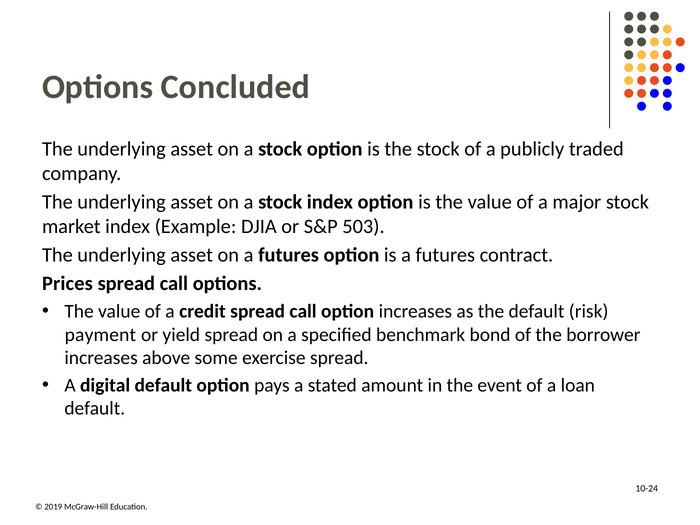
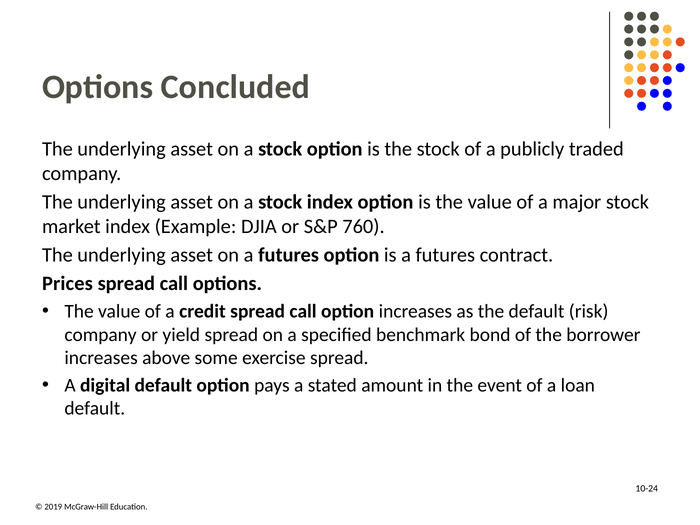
503: 503 -> 760 (363, 226)
payment: payment -> company (101, 335)
